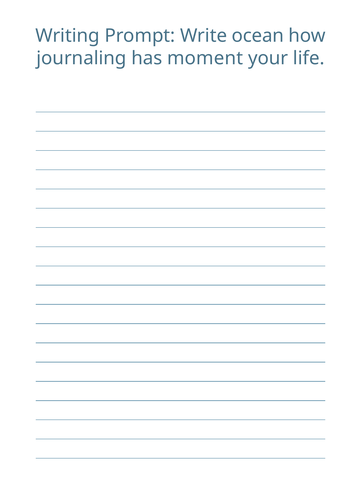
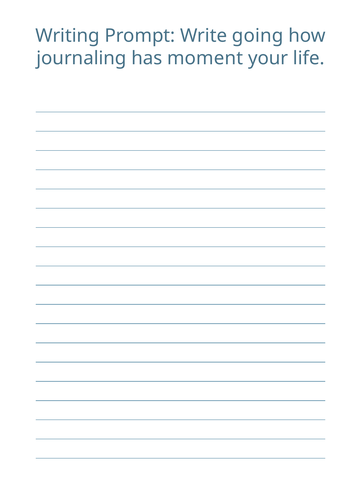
ocean: ocean -> going (258, 36)
